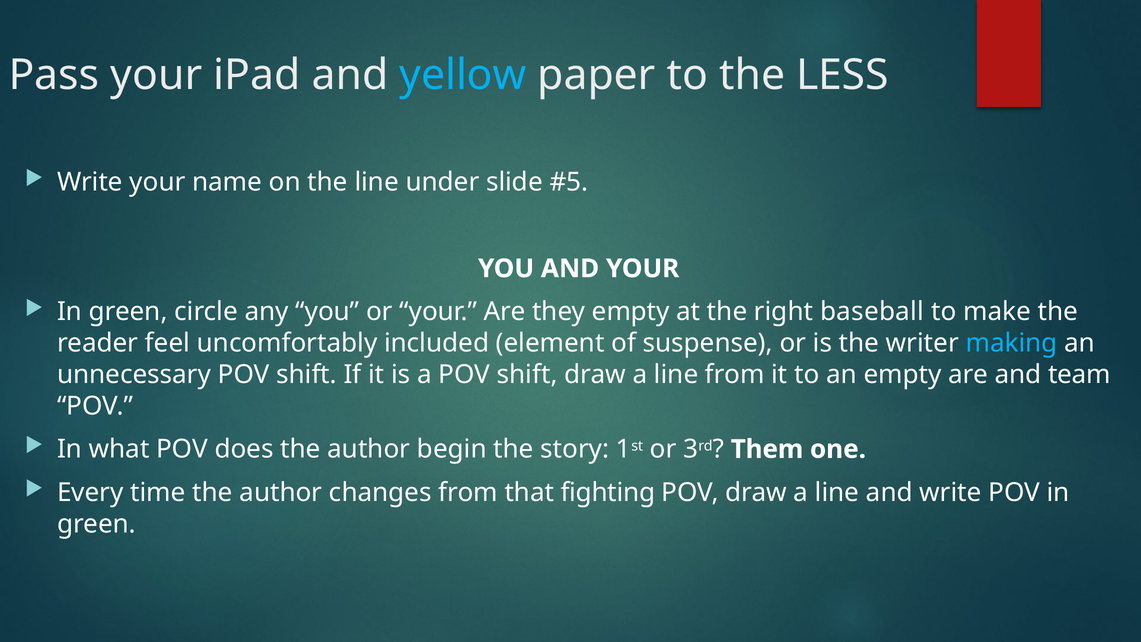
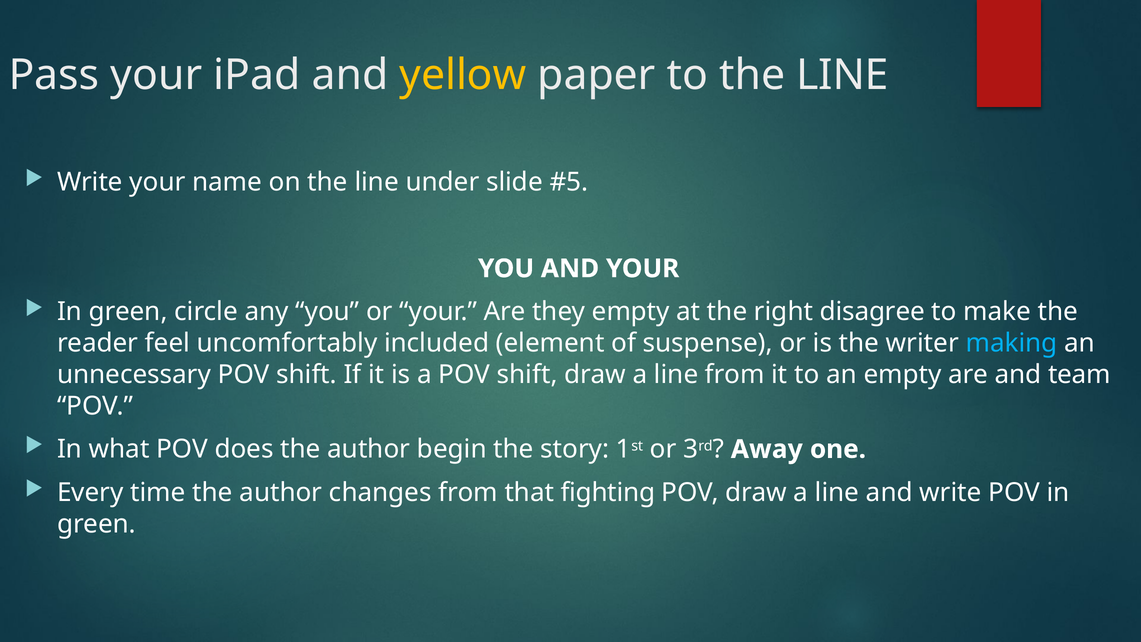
yellow colour: light blue -> yellow (463, 75)
to the LESS: LESS -> LINE (842, 75)
baseball: baseball -> disagree (872, 312)
Them: Them -> Away (767, 449)
